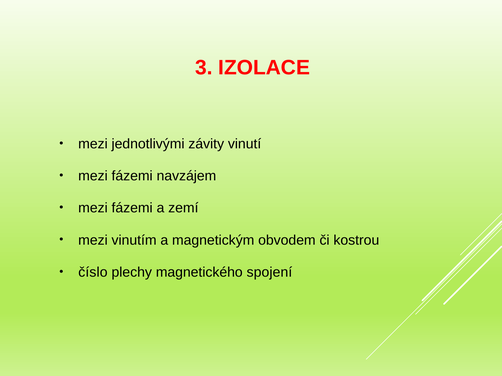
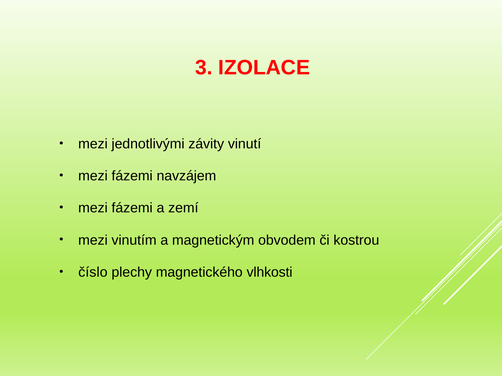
spojení: spojení -> vlhkosti (270, 273)
